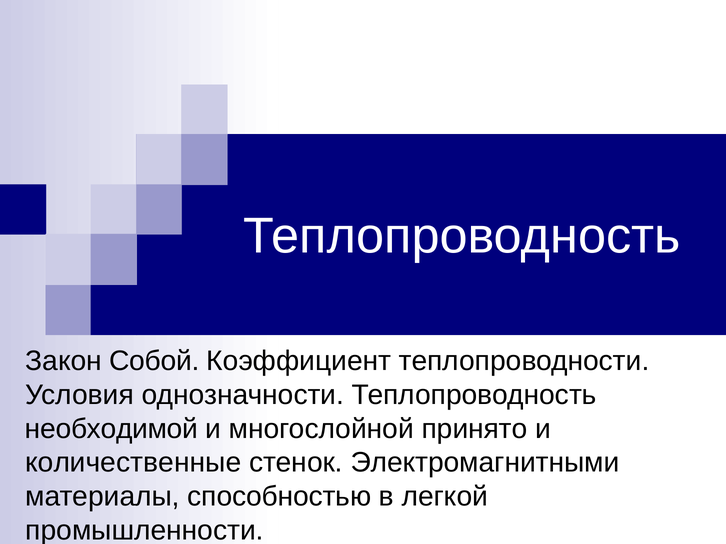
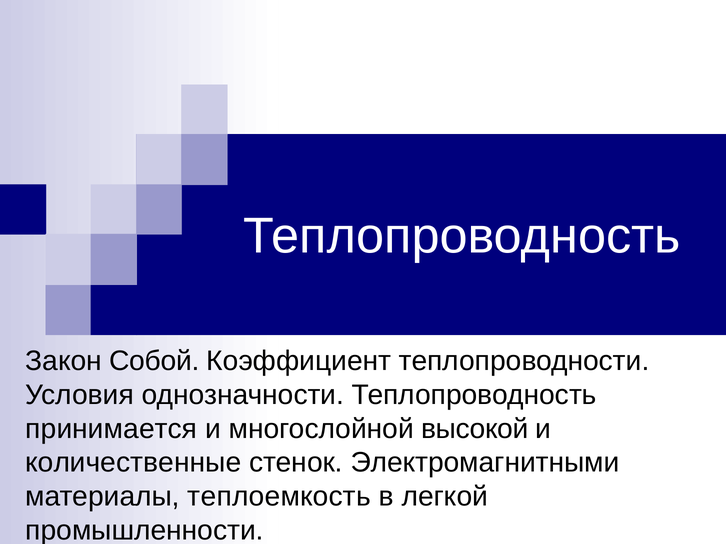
необходимой: необходимой -> принимается (111, 429)
принято: принято -> высокой (475, 429)
способностью: способностью -> теплоемкость (279, 497)
